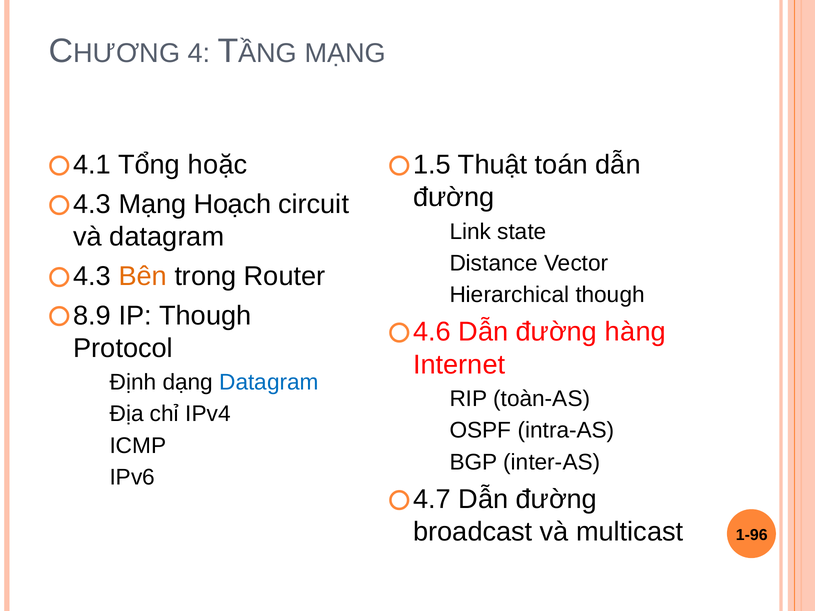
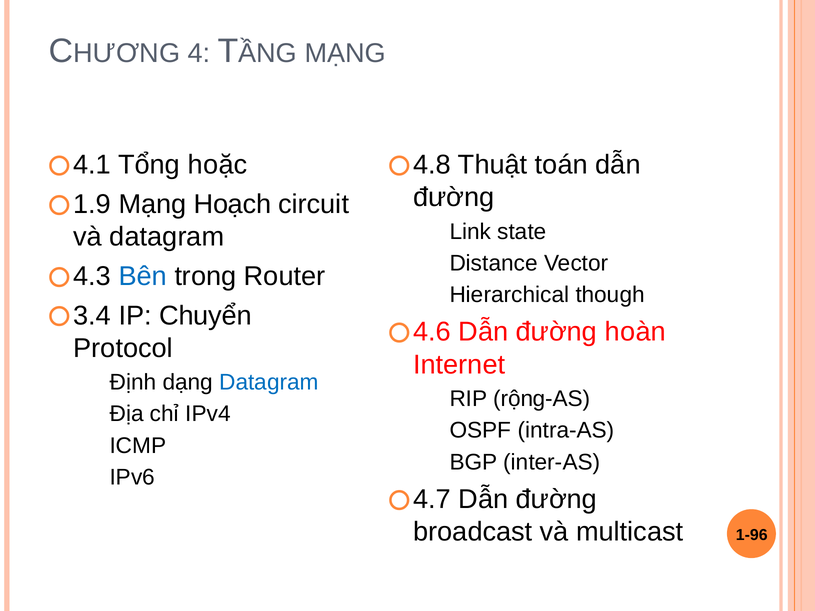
1.5: 1.5 -> 4.8 (432, 165)
4.3: 4.3 -> 1.9 (92, 204)
Bên colour: orange -> blue (143, 276)
8.9: 8.9 -> 3.4 (92, 316)
IP Though: Though -> Chuyển (205, 316)
hàng: hàng -> hoàn (635, 332)
toàn-AS: toàn-AS -> rộng-AS (542, 399)
